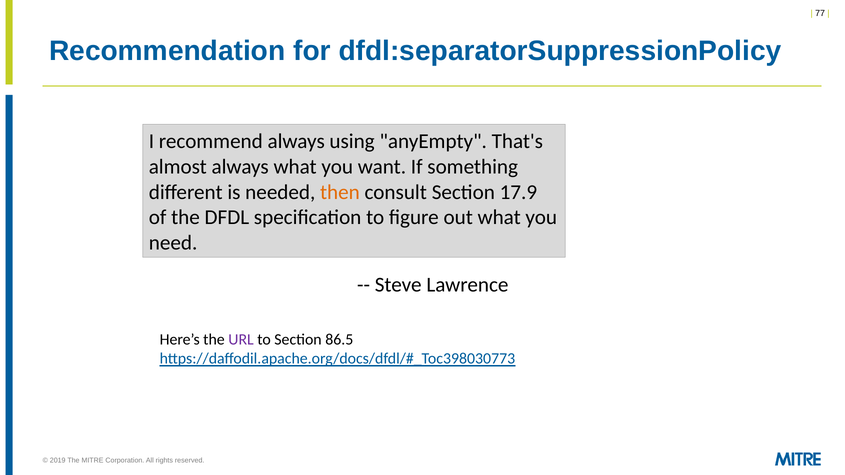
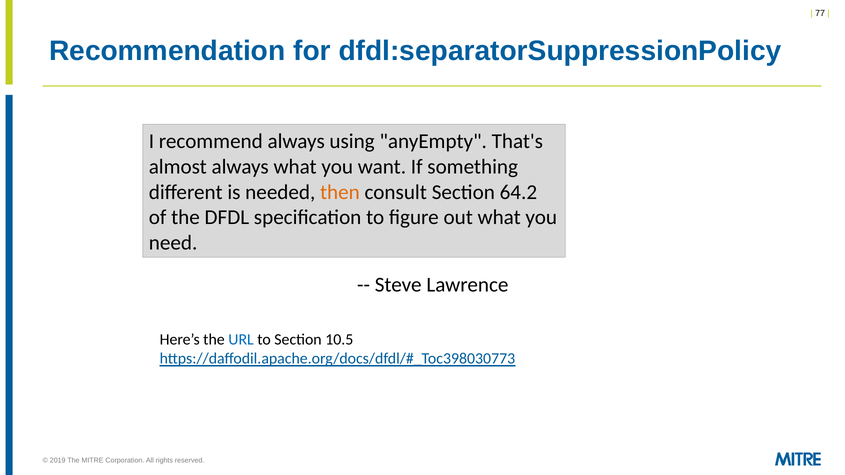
17.9: 17.9 -> 64.2 (518, 192)
URL colour: purple -> blue (241, 340)
86.5: 86.5 -> 10.5 (339, 340)
